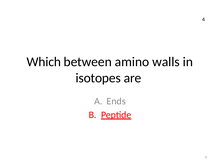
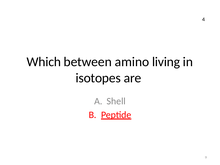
walls: walls -> living (166, 62)
Ends: Ends -> Shell (116, 101)
